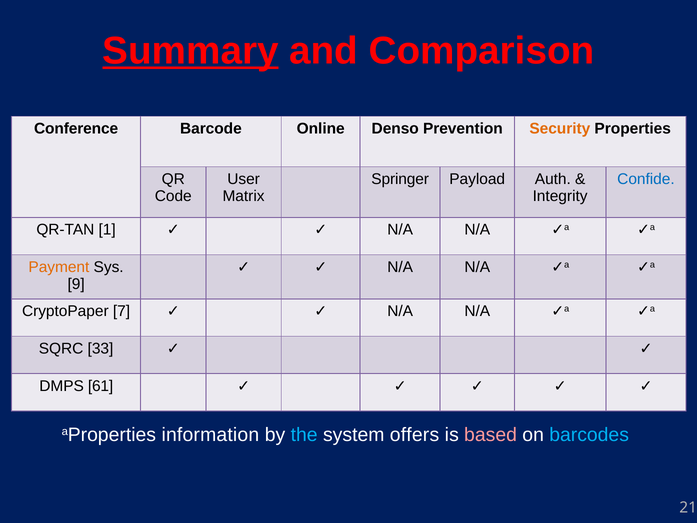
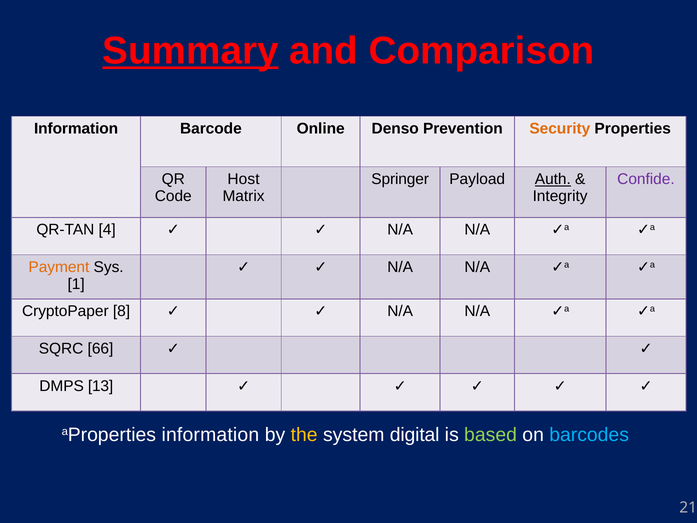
Conference: Conference -> Information (76, 128)
User: User -> Host (244, 179)
Auth underline: none -> present (553, 179)
Confide colour: blue -> purple (646, 179)
1: 1 -> 4 (107, 230)
9: 9 -> 1 (76, 284)
7: 7 -> 8 (121, 311)
33: 33 -> 66 (100, 348)
61: 61 -> 13 (101, 386)
the colour: light blue -> yellow (304, 435)
offers: offers -> digital (415, 435)
based colour: pink -> light green (491, 435)
